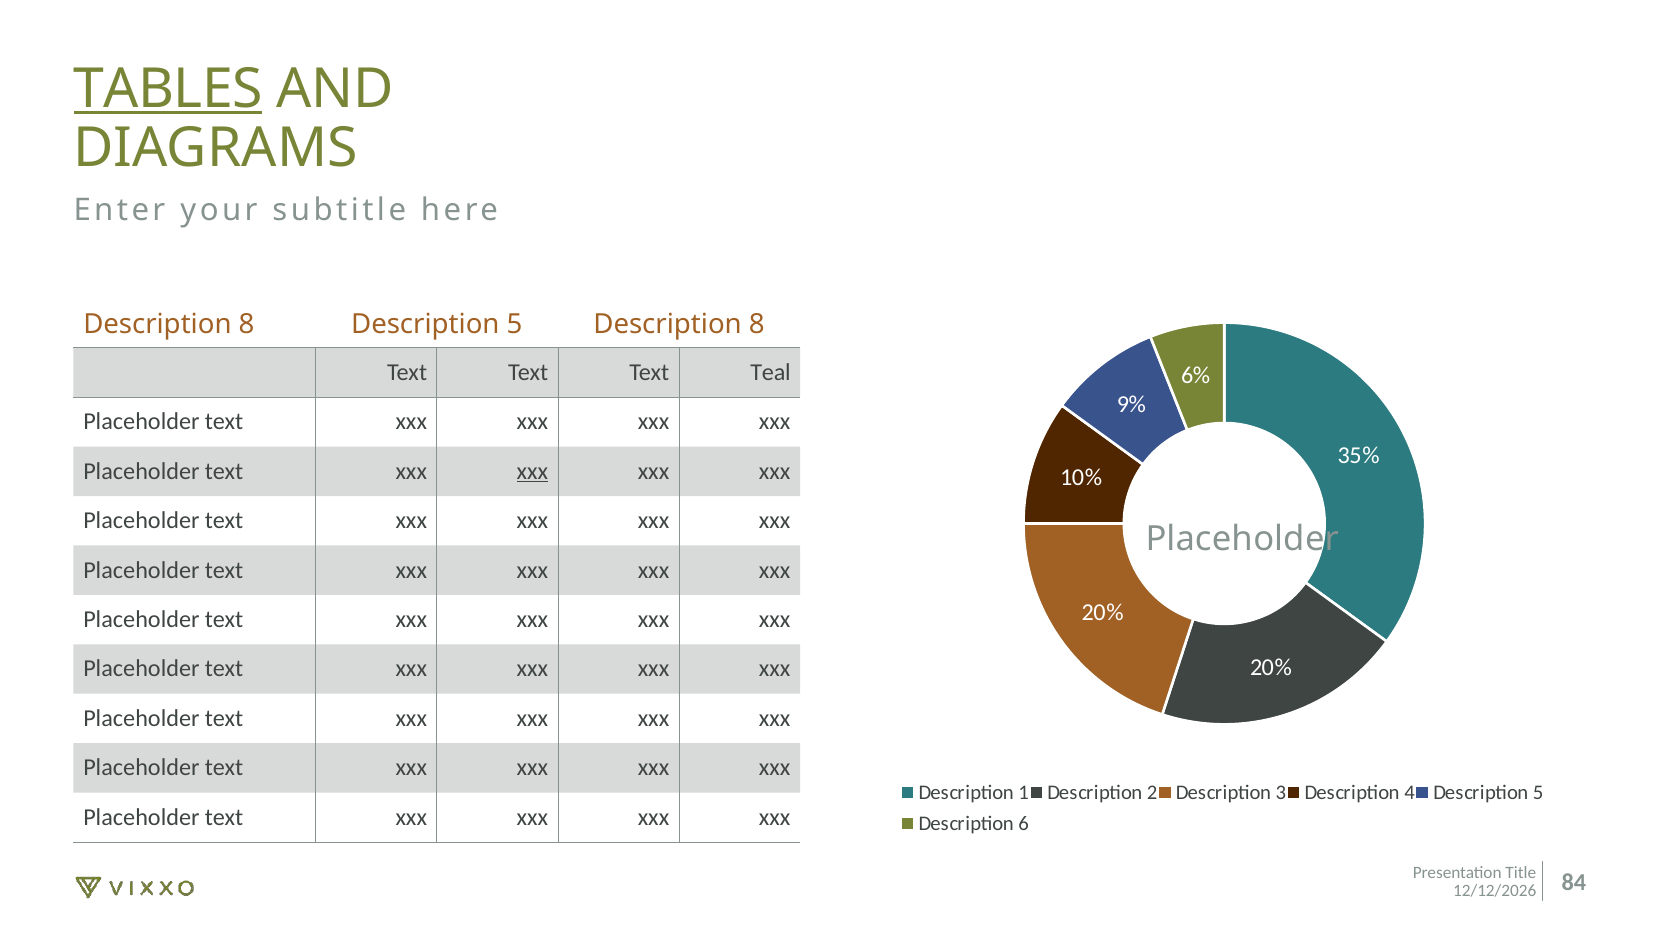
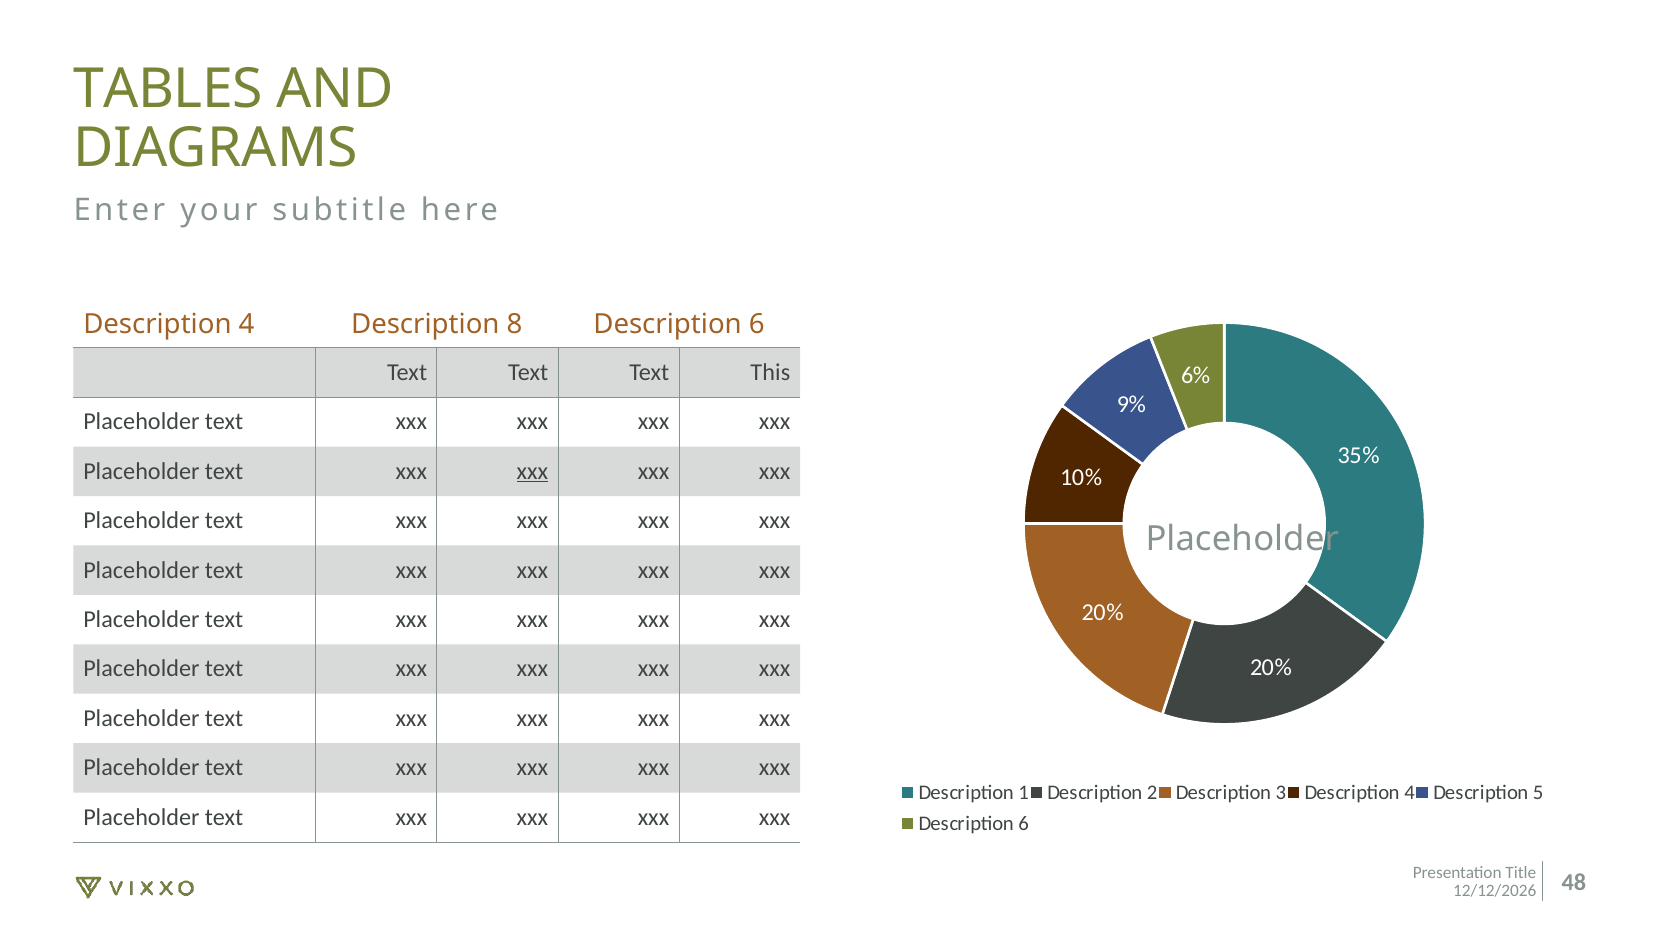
TABLES underline: present -> none (168, 89)
8: 8 -> 4 (247, 324)
5: 5 -> 8 (515, 324)
8: 8 -> 6 (757, 324)
Teal: Teal -> This (770, 372)
84: 84 -> 48 (1574, 882)
